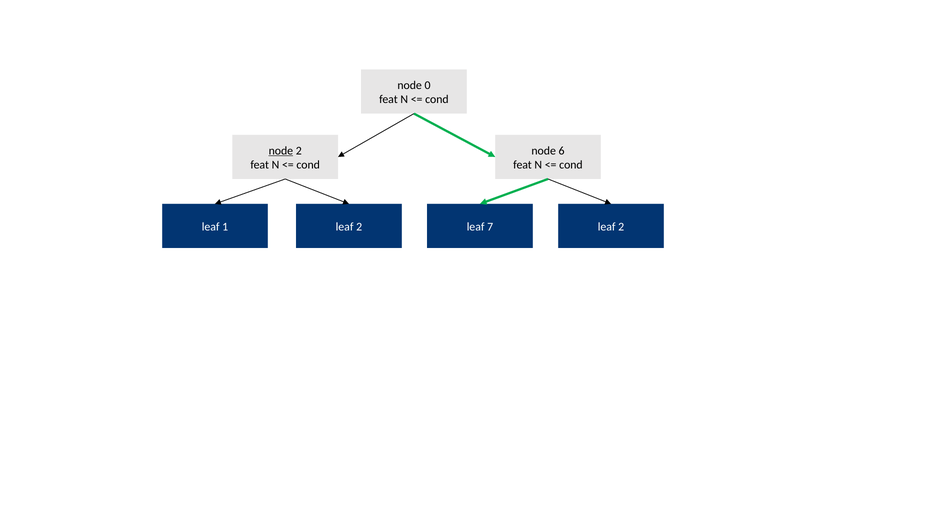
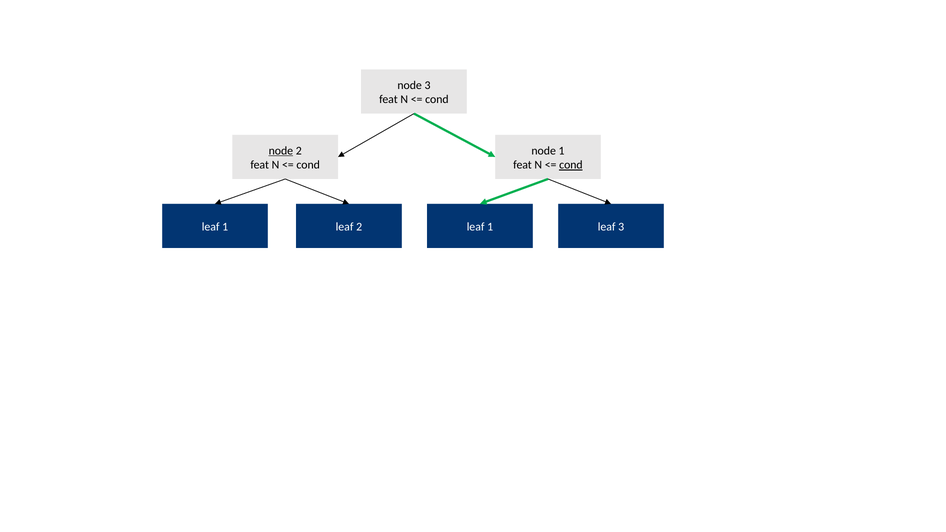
node 0: 0 -> 3 (428, 85)
node 6: 6 -> 1 (562, 151)
cond underline: none -> present (571, 165)
7: 7 -> 1 (490, 227)
1 leaf 2: 2 -> 3 (621, 227)
